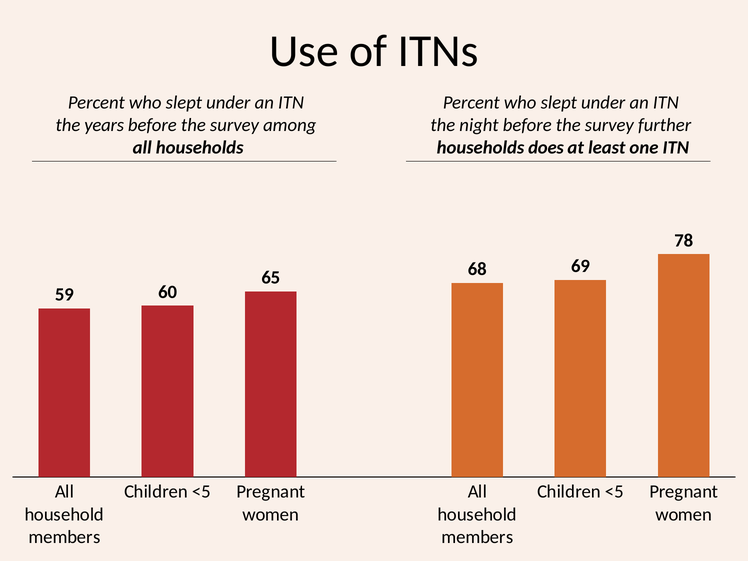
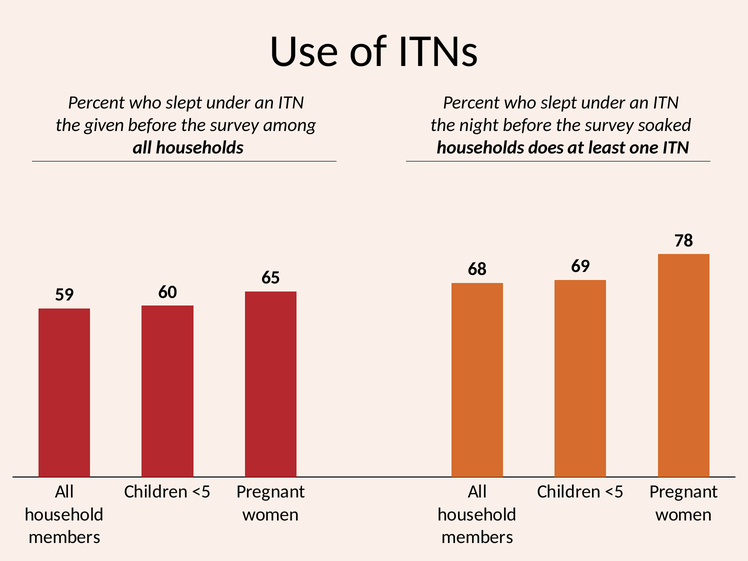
years: years -> given (104, 125)
further: further -> soaked (665, 125)
